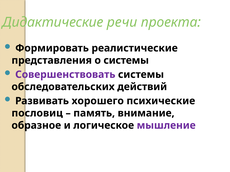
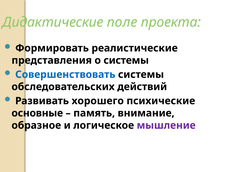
речи: речи -> поле (122, 22)
Совершенствовать colour: purple -> blue (65, 75)
пословиц: пословиц -> основные (37, 113)
